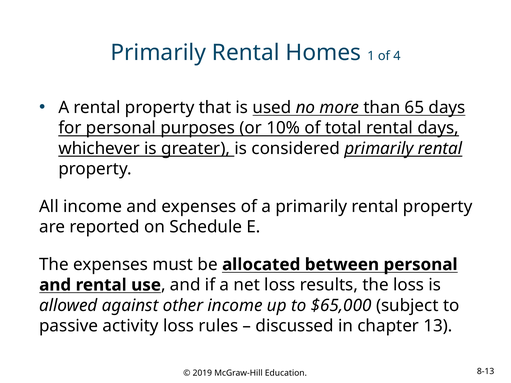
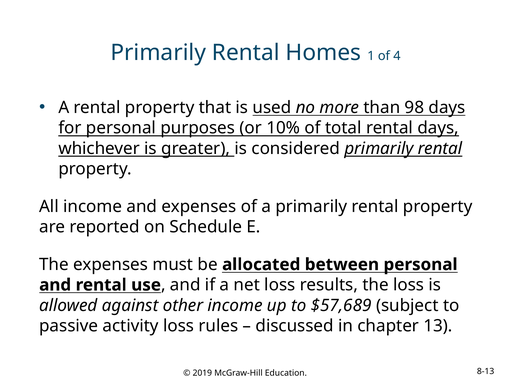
65: 65 -> 98 (414, 108)
$65,000: $65,000 -> $57,689 (341, 306)
